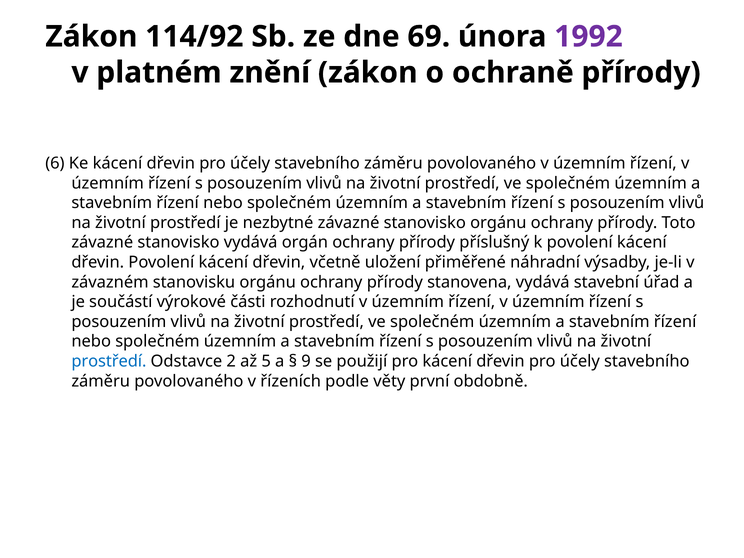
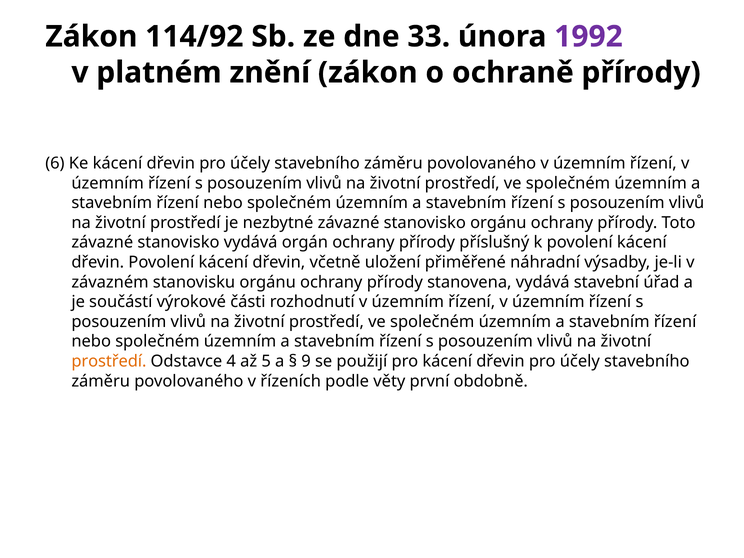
69: 69 -> 33 (429, 37)
prostředí colour: blue -> orange (109, 361)
2: 2 -> 4 (231, 361)
